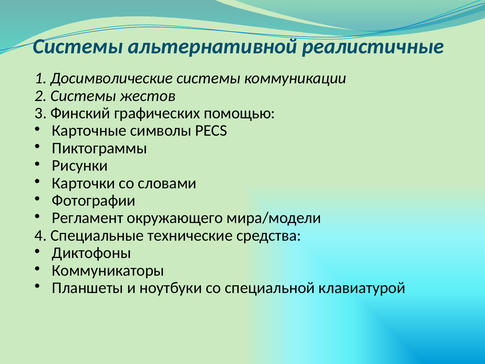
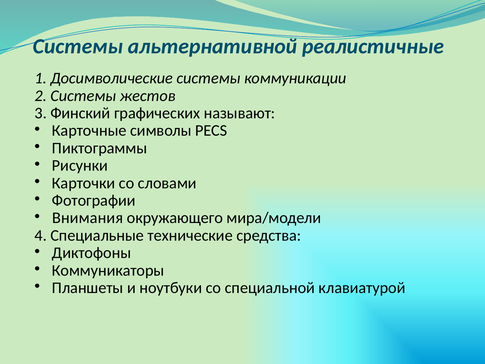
помощью: помощью -> называют (240, 113)
Регламент: Регламент -> Внимания (88, 218)
